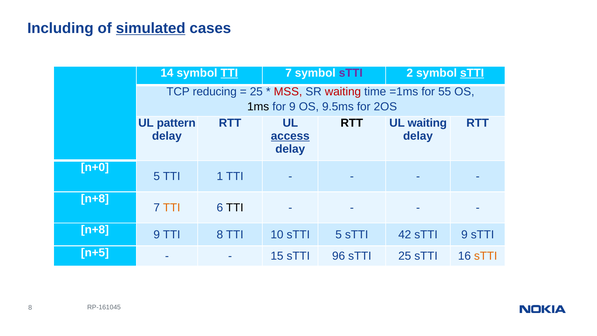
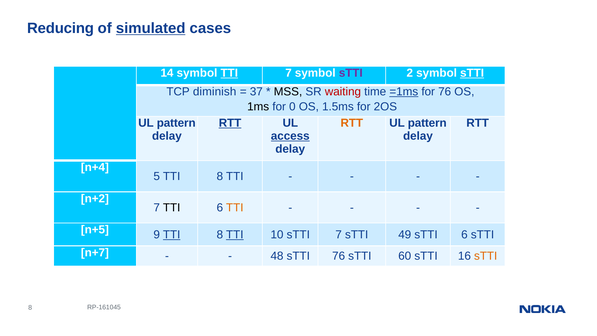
Including: Including -> Reducing (60, 28)
reducing: reducing -> diminish (215, 92)
25: 25 -> 37 (256, 92)
MSS colour: red -> black (288, 92)
=1ms underline: none -> present (404, 92)
for 55: 55 -> 76 (445, 92)
for 9: 9 -> 0 (292, 106)
9.5ms: 9.5ms -> 1.5ms (338, 106)
RTT underline: none -> present (230, 123)
RTT colour: black -> orange (352, 123)
waiting: waiting -> pattern (427, 123)
n+0: n+0 -> n+4 (95, 167)
5 TTI 1: 1 -> 8 (220, 176)
n+8: n+8 -> n+2 (95, 198)
TTI colour: orange -> black (172, 208)
TTI colour: black -> orange (235, 208)
n+8: n+8 -> n+5 (95, 230)
TTI underline: none -> present (172, 235)
TTI underline: none -> present (235, 235)
sTTI 5: 5 -> 7 (339, 235)
42: 42 -> 49 (405, 235)
sTTI 9: 9 -> 6 (464, 235)
n+5: n+5 -> n+7 (95, 252)
15: 15 -> 48 (277, 256)
sTTI 96: 96 -> 76 (339, 256)
sTTI 25: 25 -> 60 (405, 256)
